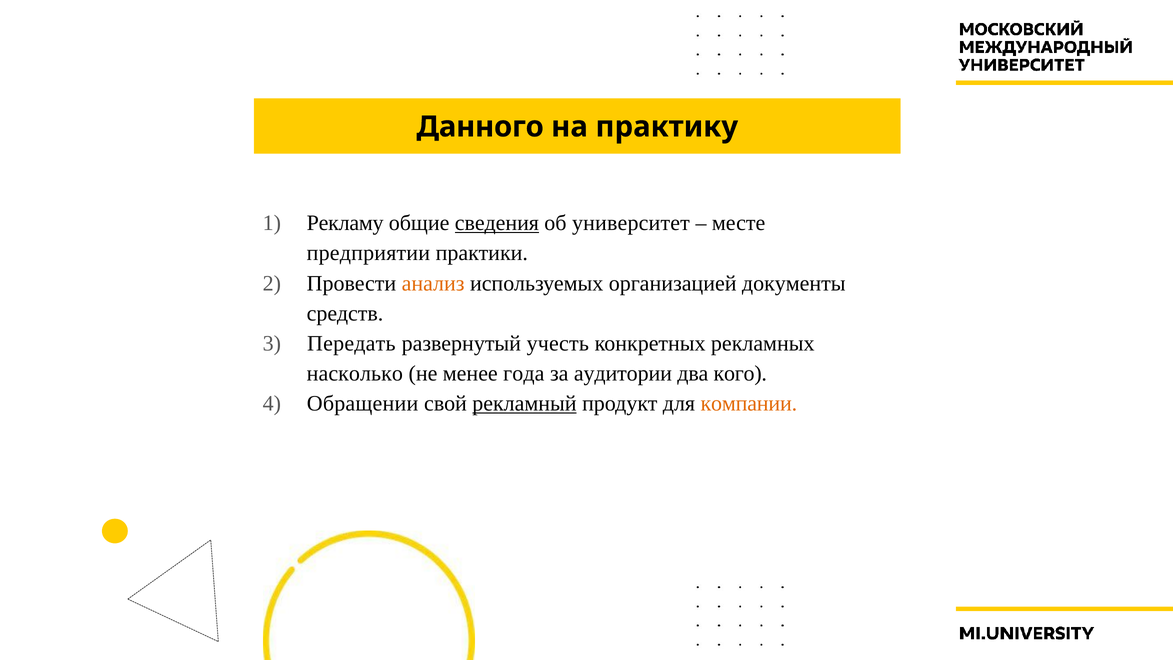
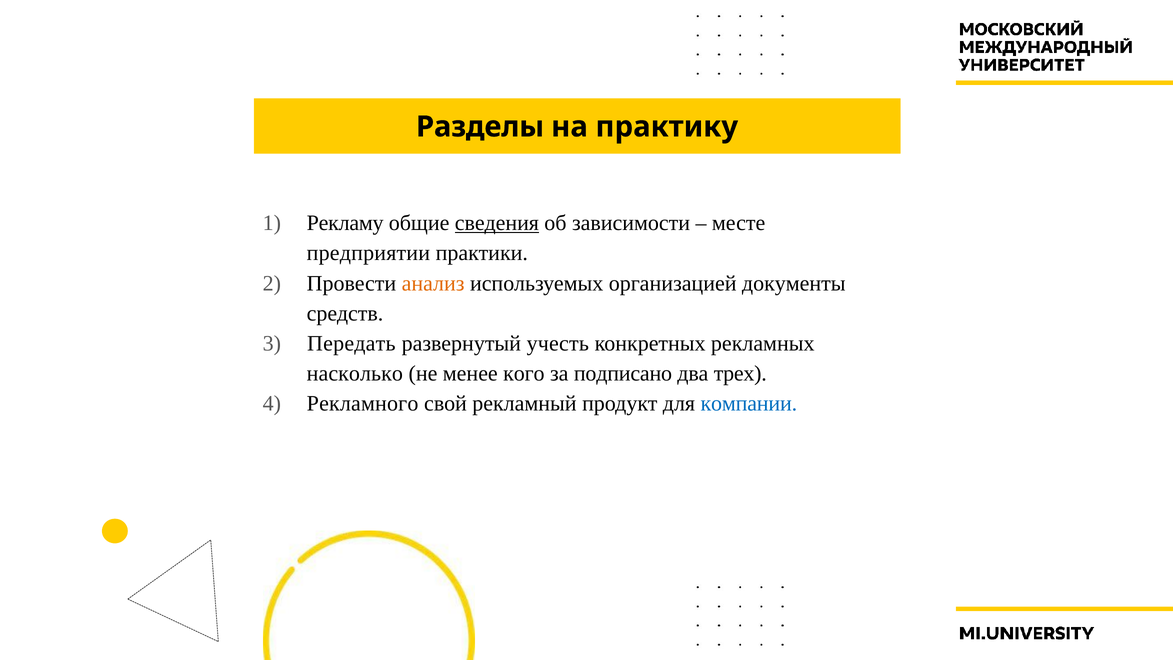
Данного: Данного -> Разделы (480, 127)
университет: университет -> зависимости (631, 223)
года: года -> кого (524, 373)
аудитории: аудитории -> подписано (623, 373)
кого: кого -> трех (740, 373)
Обращении: Обращении -> Рекламного (363, 403)
рекламный underline: present -> none (524, 403)
компании colour: orange -> blue (749, 403)
